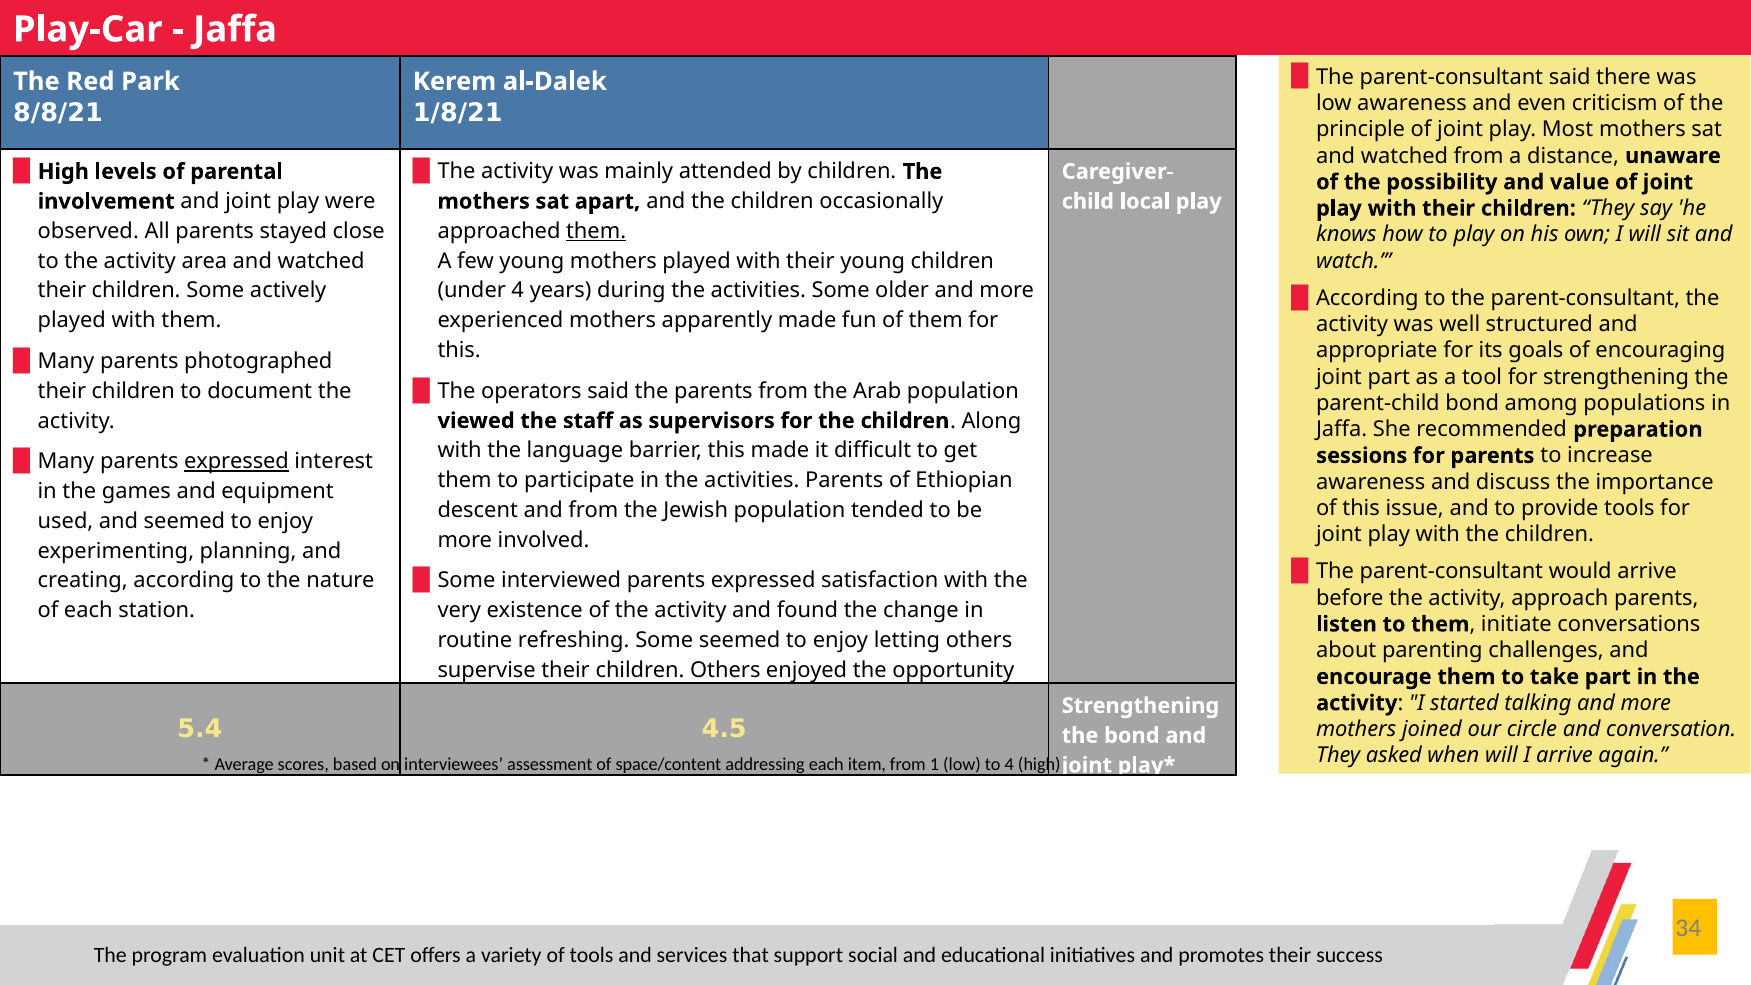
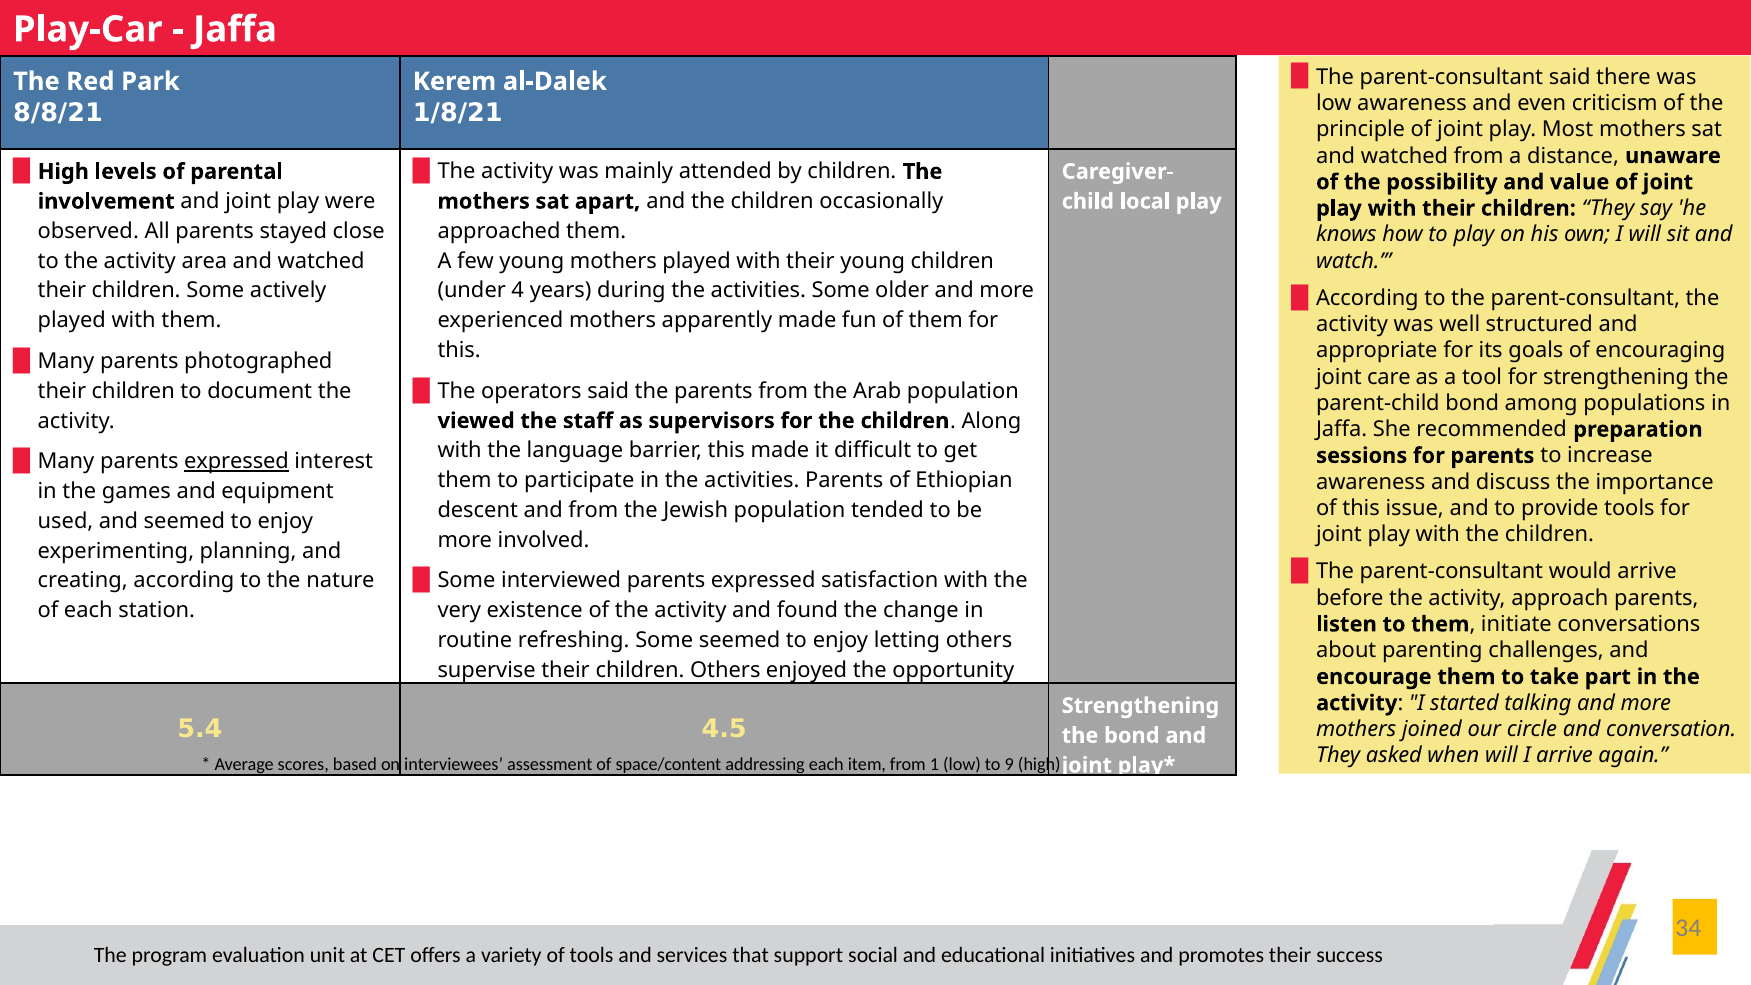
them underline: present -> none (596, 231)
joint part: part -> care (1389, 377)
to 4: 4 -> 9 (1009, 764)
